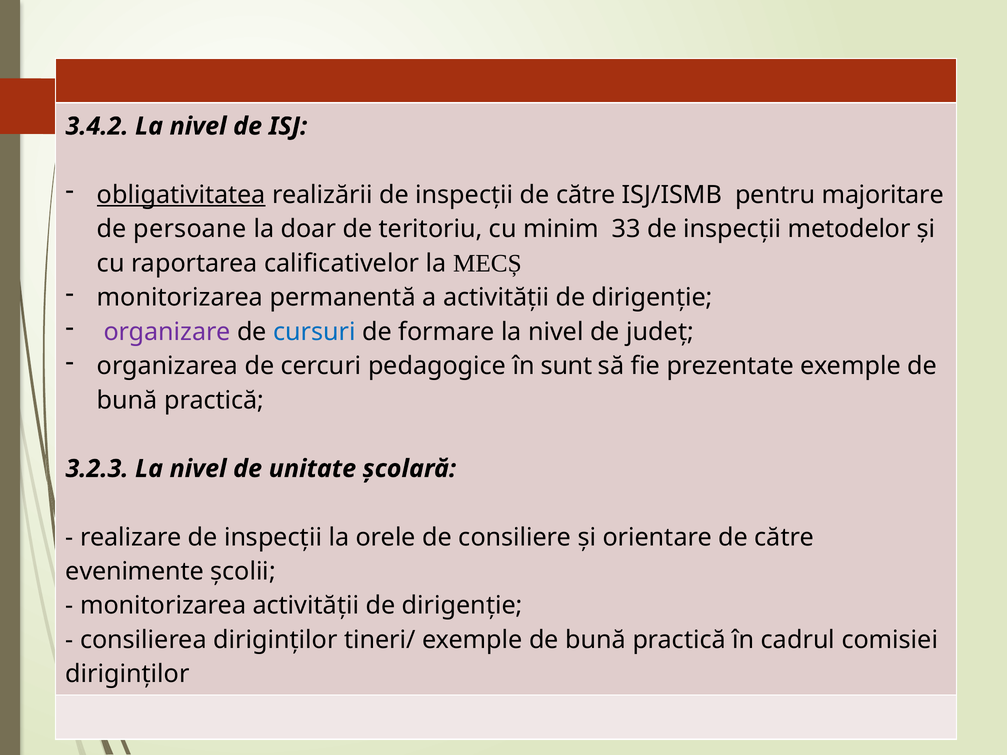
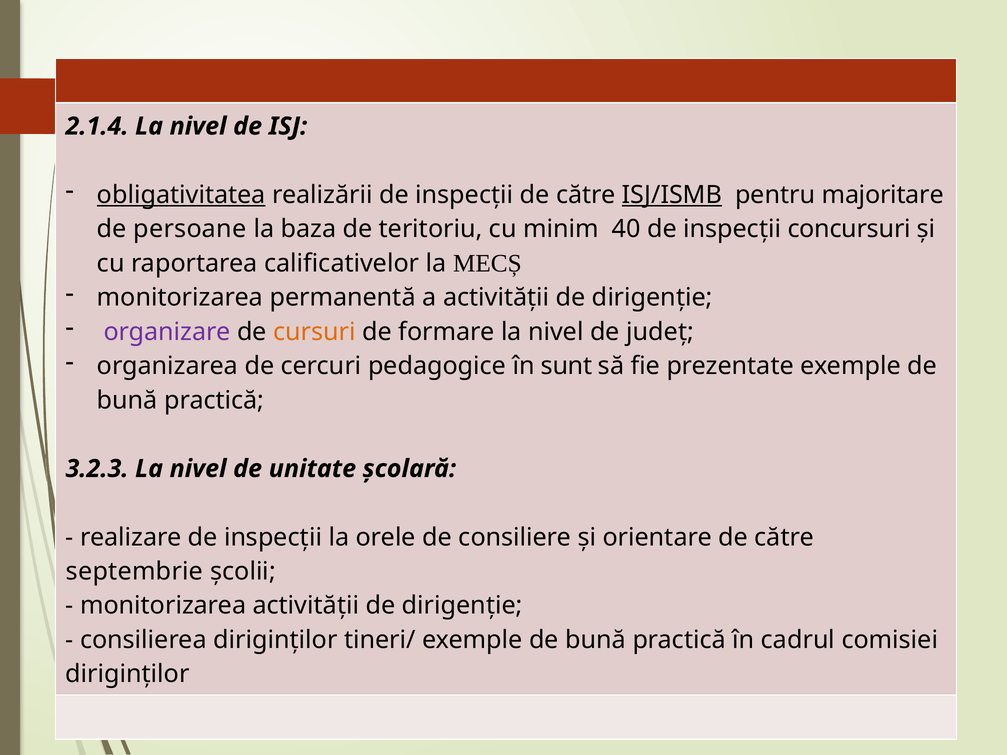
3.4.2: 3.4.2 -> 2.1.4 (97, 126)
ISJ/ISMB underline: none -> present (672, 195)
doar: doar -> baza (308, 229)
33: 33 -> 40 (626, 229)
metodelor: metodelor -> concursuri (849, 229)
cursuri colour: blue -> orange (314, 332)
evenimente: evenimente -> septembrie (134, 572)
